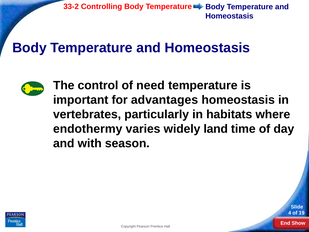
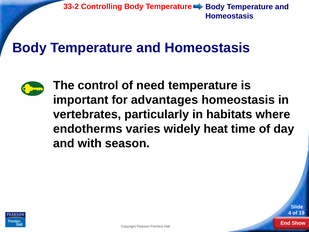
endothermy: endothermy -> endotherms (88, 129)
land: land -> heat (216, 129)
